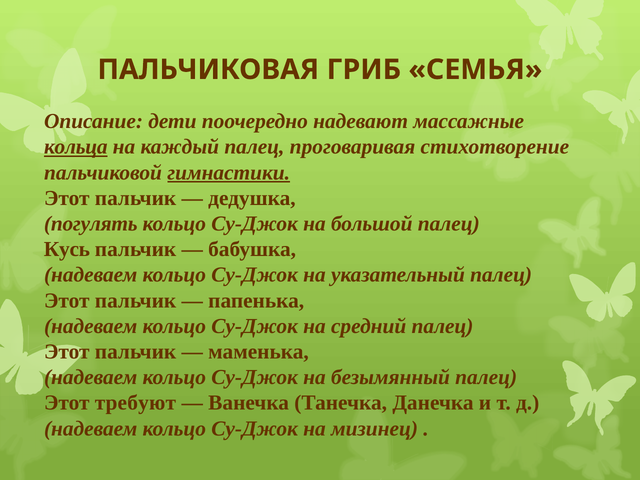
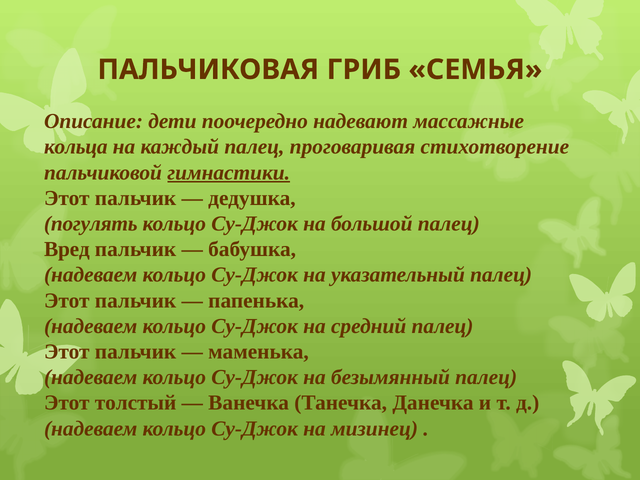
кольца underline: present -> none (76, 147)
Кусь: Кусь -> Вред (67, 249)
требуют: требуют -> толстый (136, 403)
